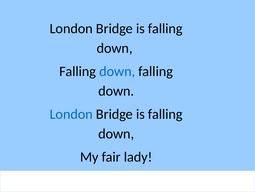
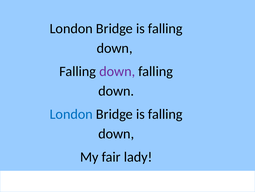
down colour: blue -> purple (117, 71)
